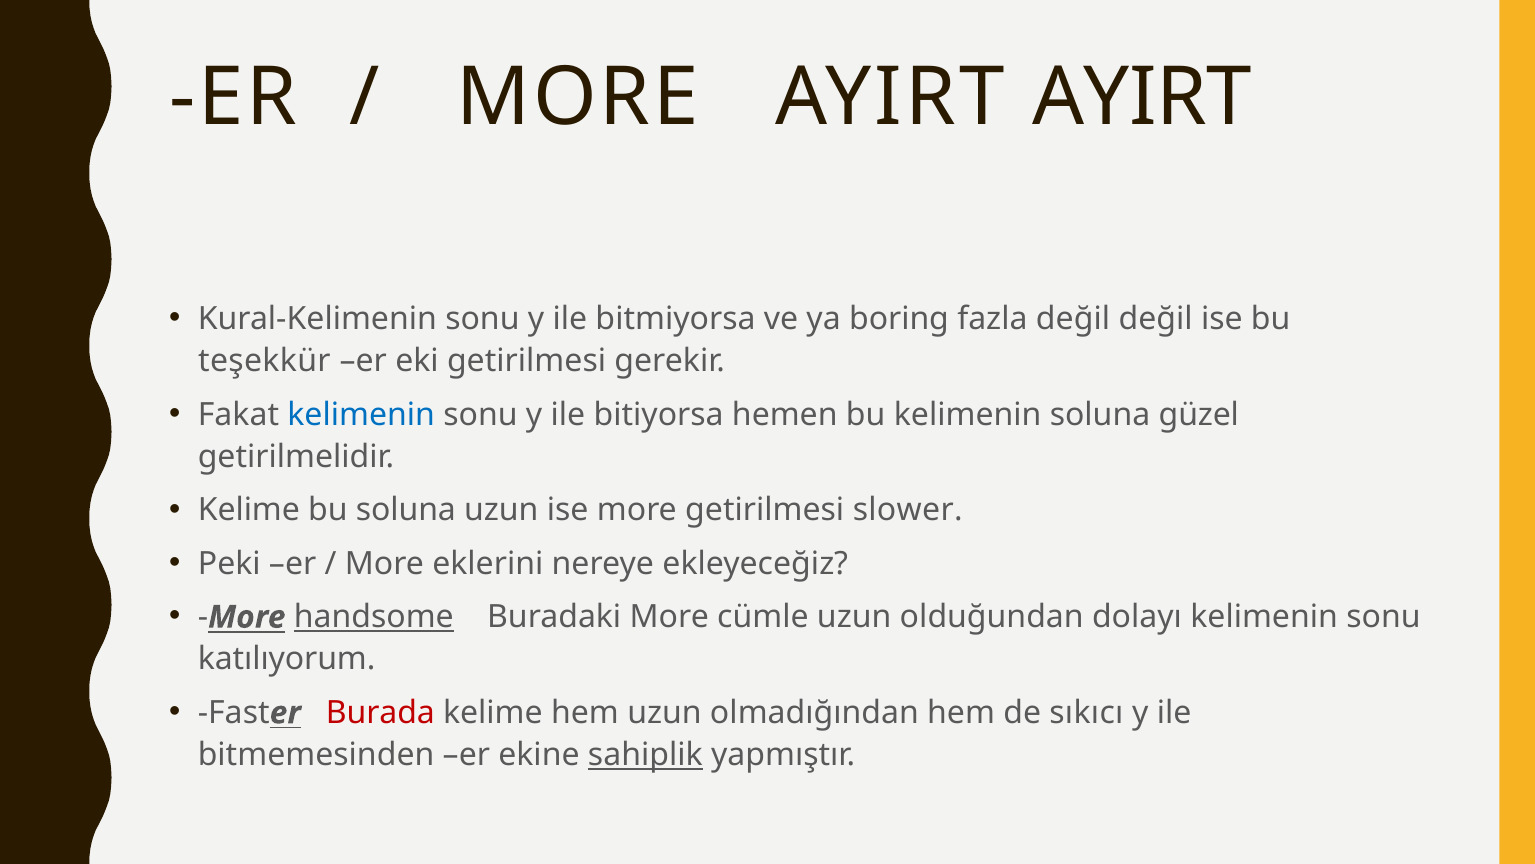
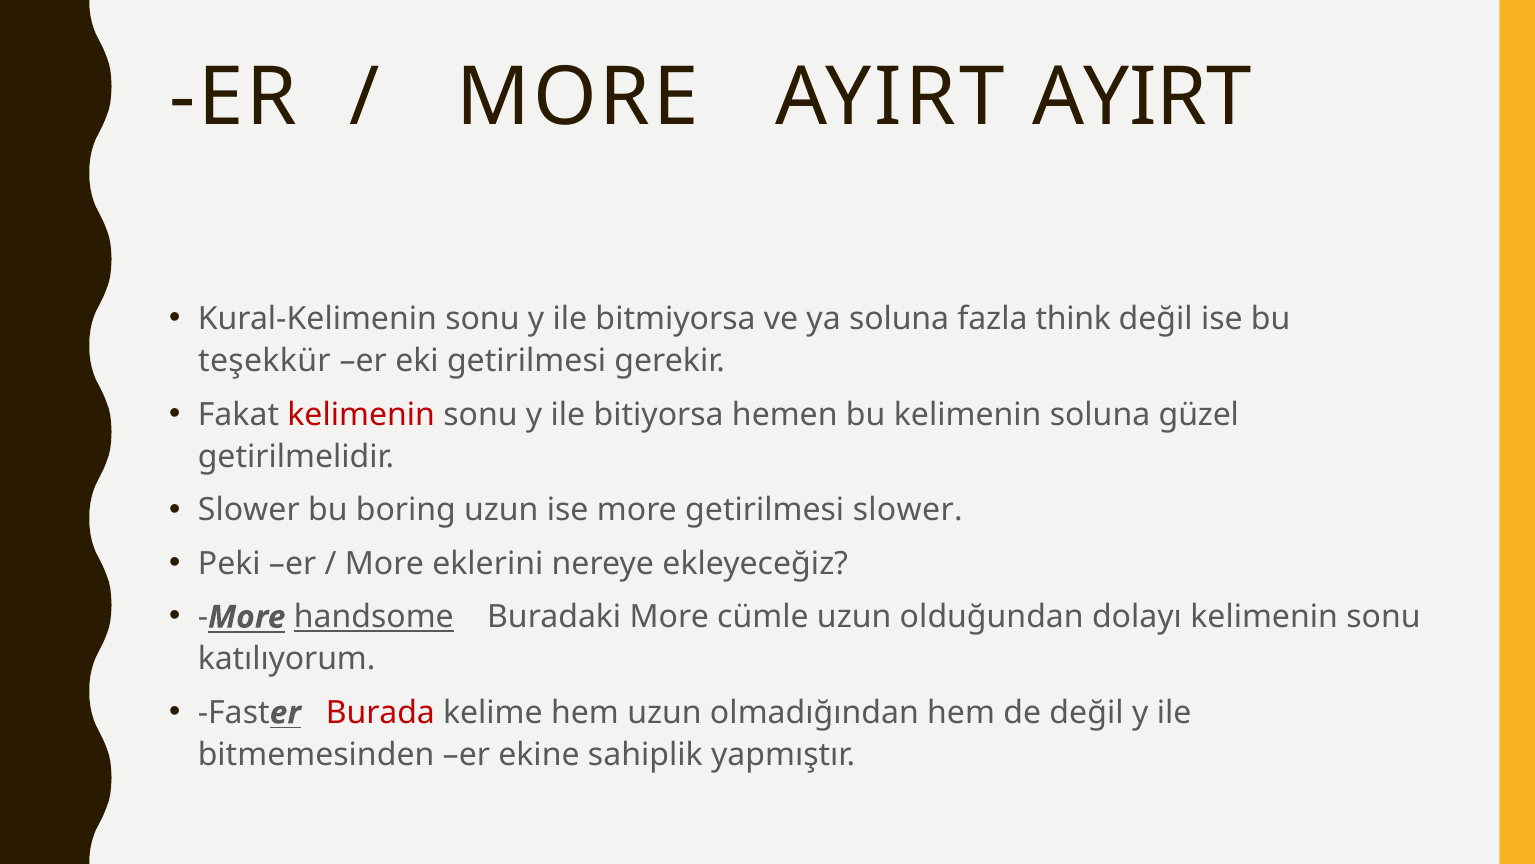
ya boring: boring -> soluna (899, 319)
fazla değil: değil -> think (1073, 319)
kelimenin colour: blue -> red (361, 414)
Kelime: Kelime -> Slower (249, 510)
bu soluna: soluna -> boring (406, 510)
de sıkıcı: sıkıcı -> değil (1087, 712)
sahiplik underline: present -> none (645, 755)
